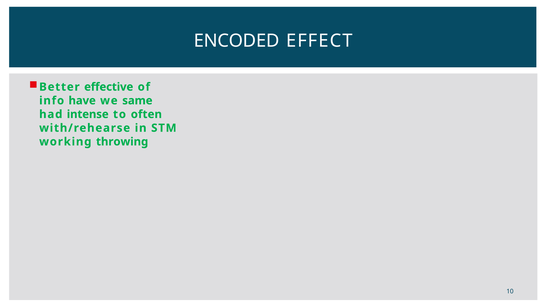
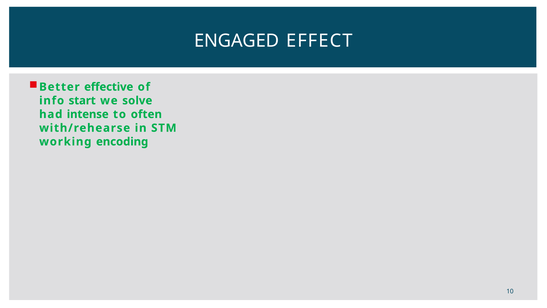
ENCODED: ENCODED -> ENGAGED (237, 41)
have: have -> start (82, 100)
same: same -> solve (137, 100)
throwing: throwing -> encoding (122, 142)
